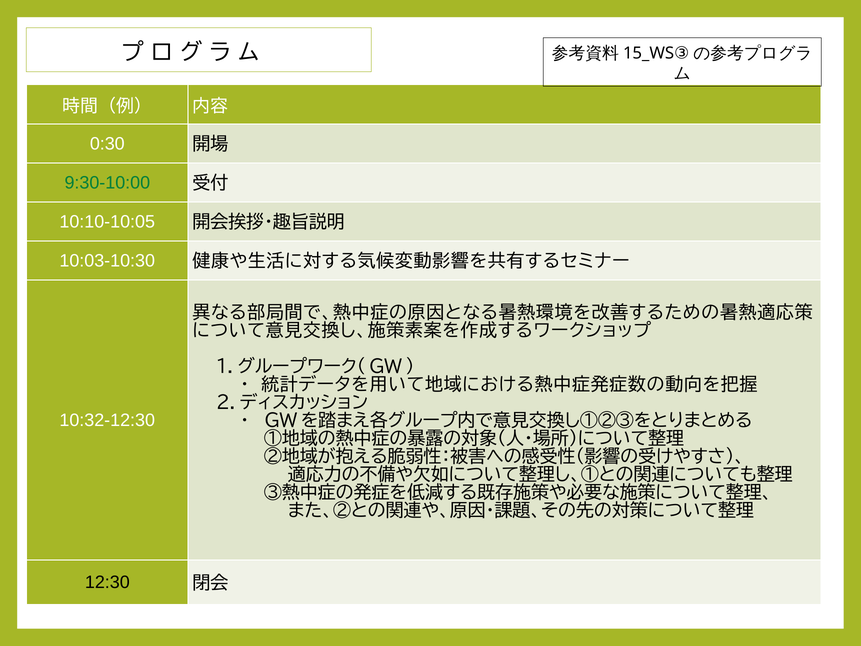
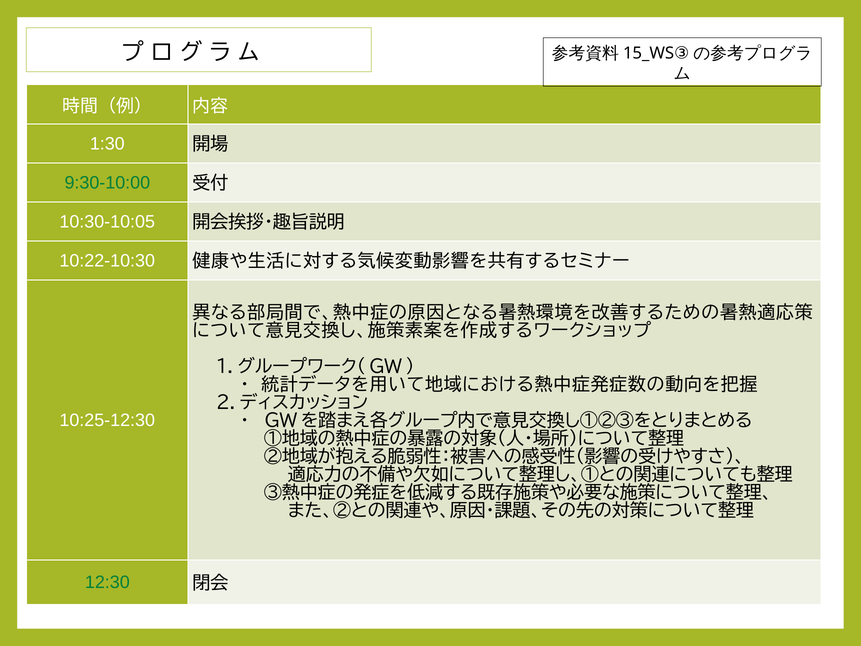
0:30: 0:30 -> 1:30 (107, 144)
10:10-10:05: 10:10-10:05 -> 10:30-10:05 (107, 222)
10:03-10:30: 10:03-10:30 -> 10:22-10:30 (107, 261)
10:32-12:30: 10:32-12:30 -> 10:25-12:30 (107, 420)
12:30 colour: black -> green (107, 582)
